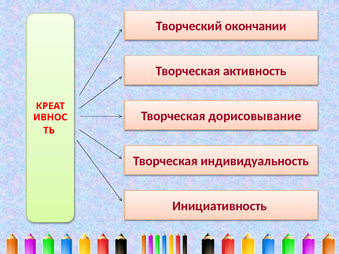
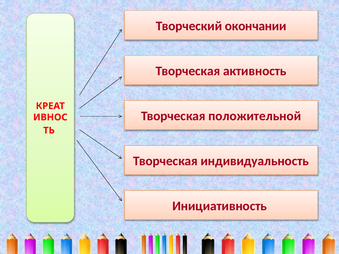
дорисовывание: дорисовывание -> положительной (255, 116)
